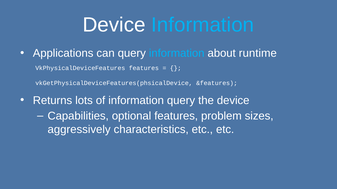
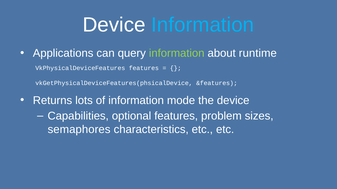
information colour: light blue -> light green (177, 53)
information query: query -> mode (181, 101)
aggressively: aggressively -> semaphores (79, 130)
